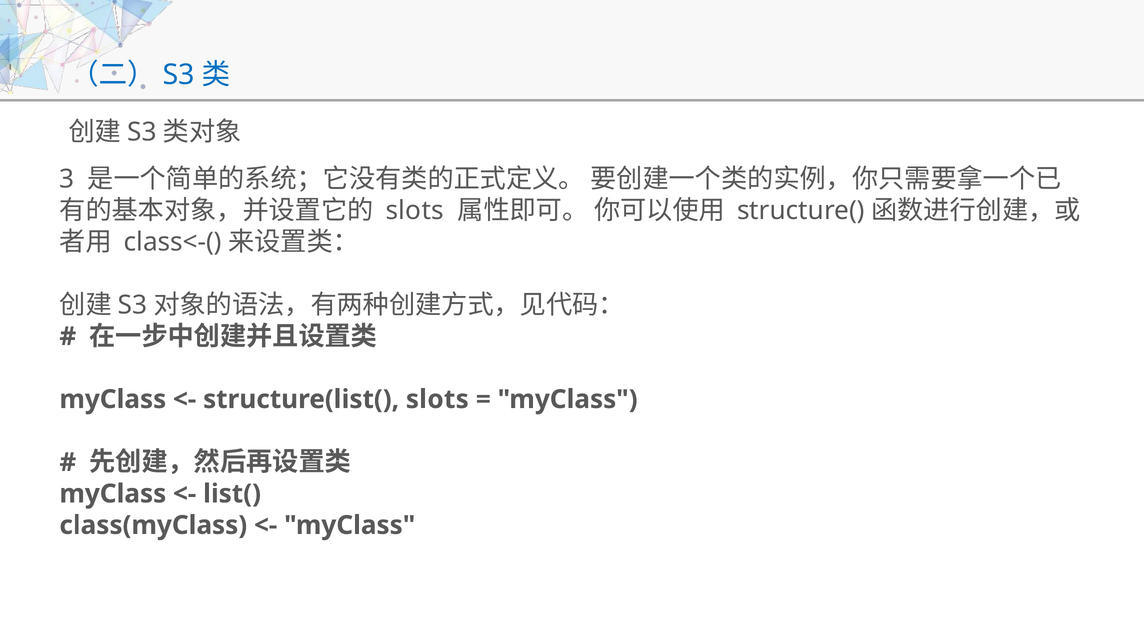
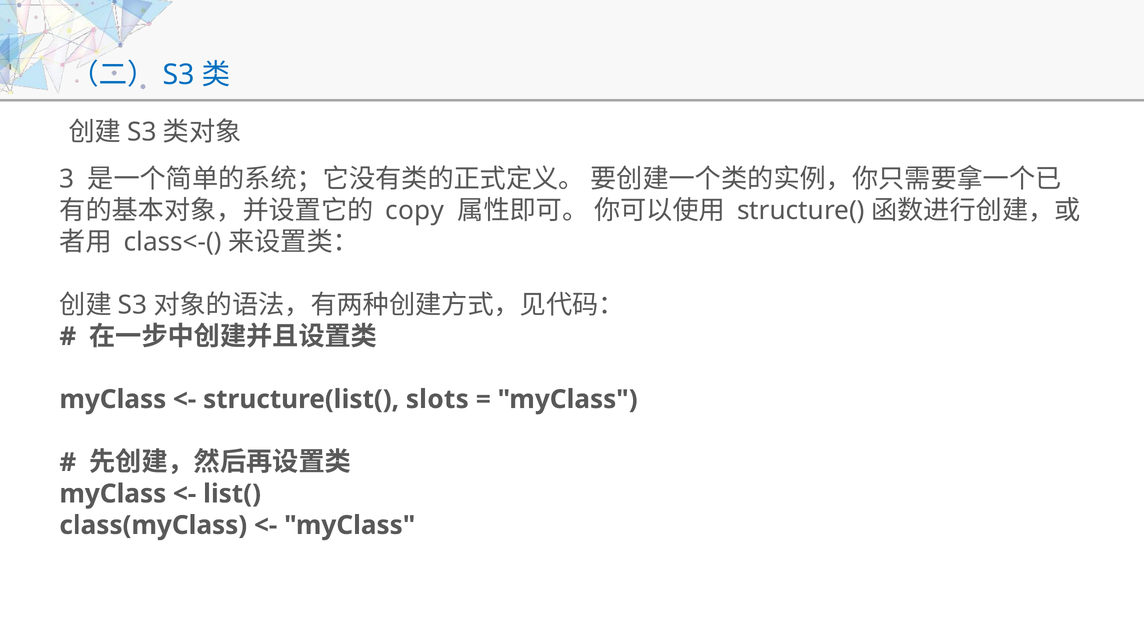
slots: slots -> copy (415, 210)
